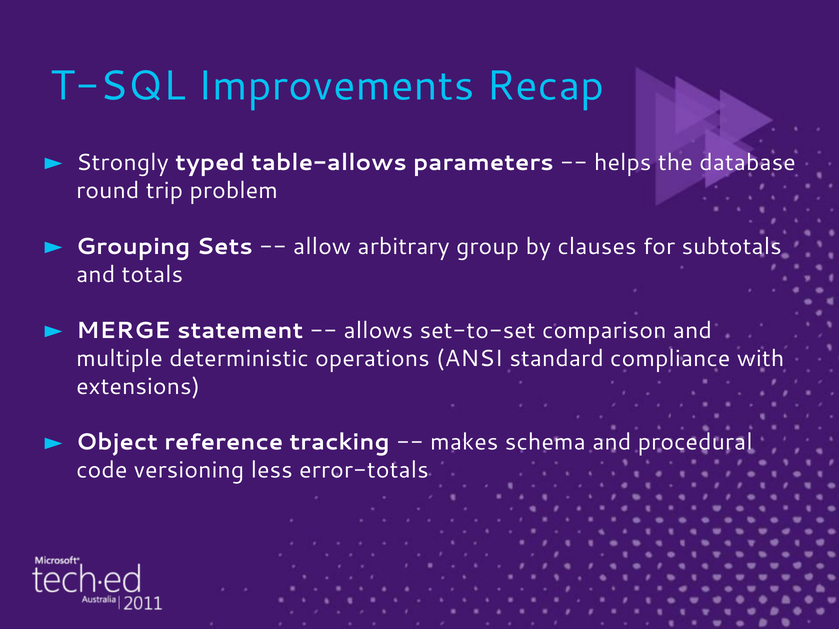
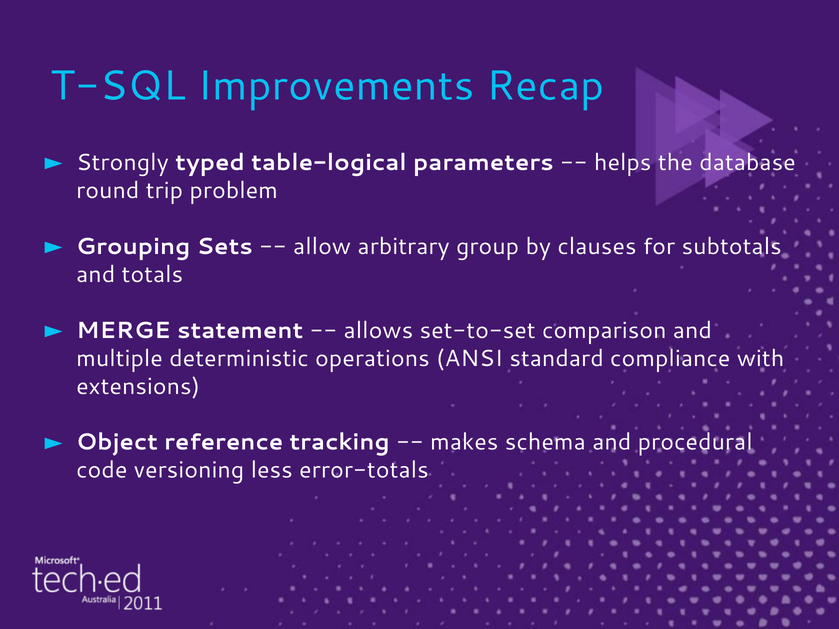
table-allows: table-allows -> table-logical (329, 163)
